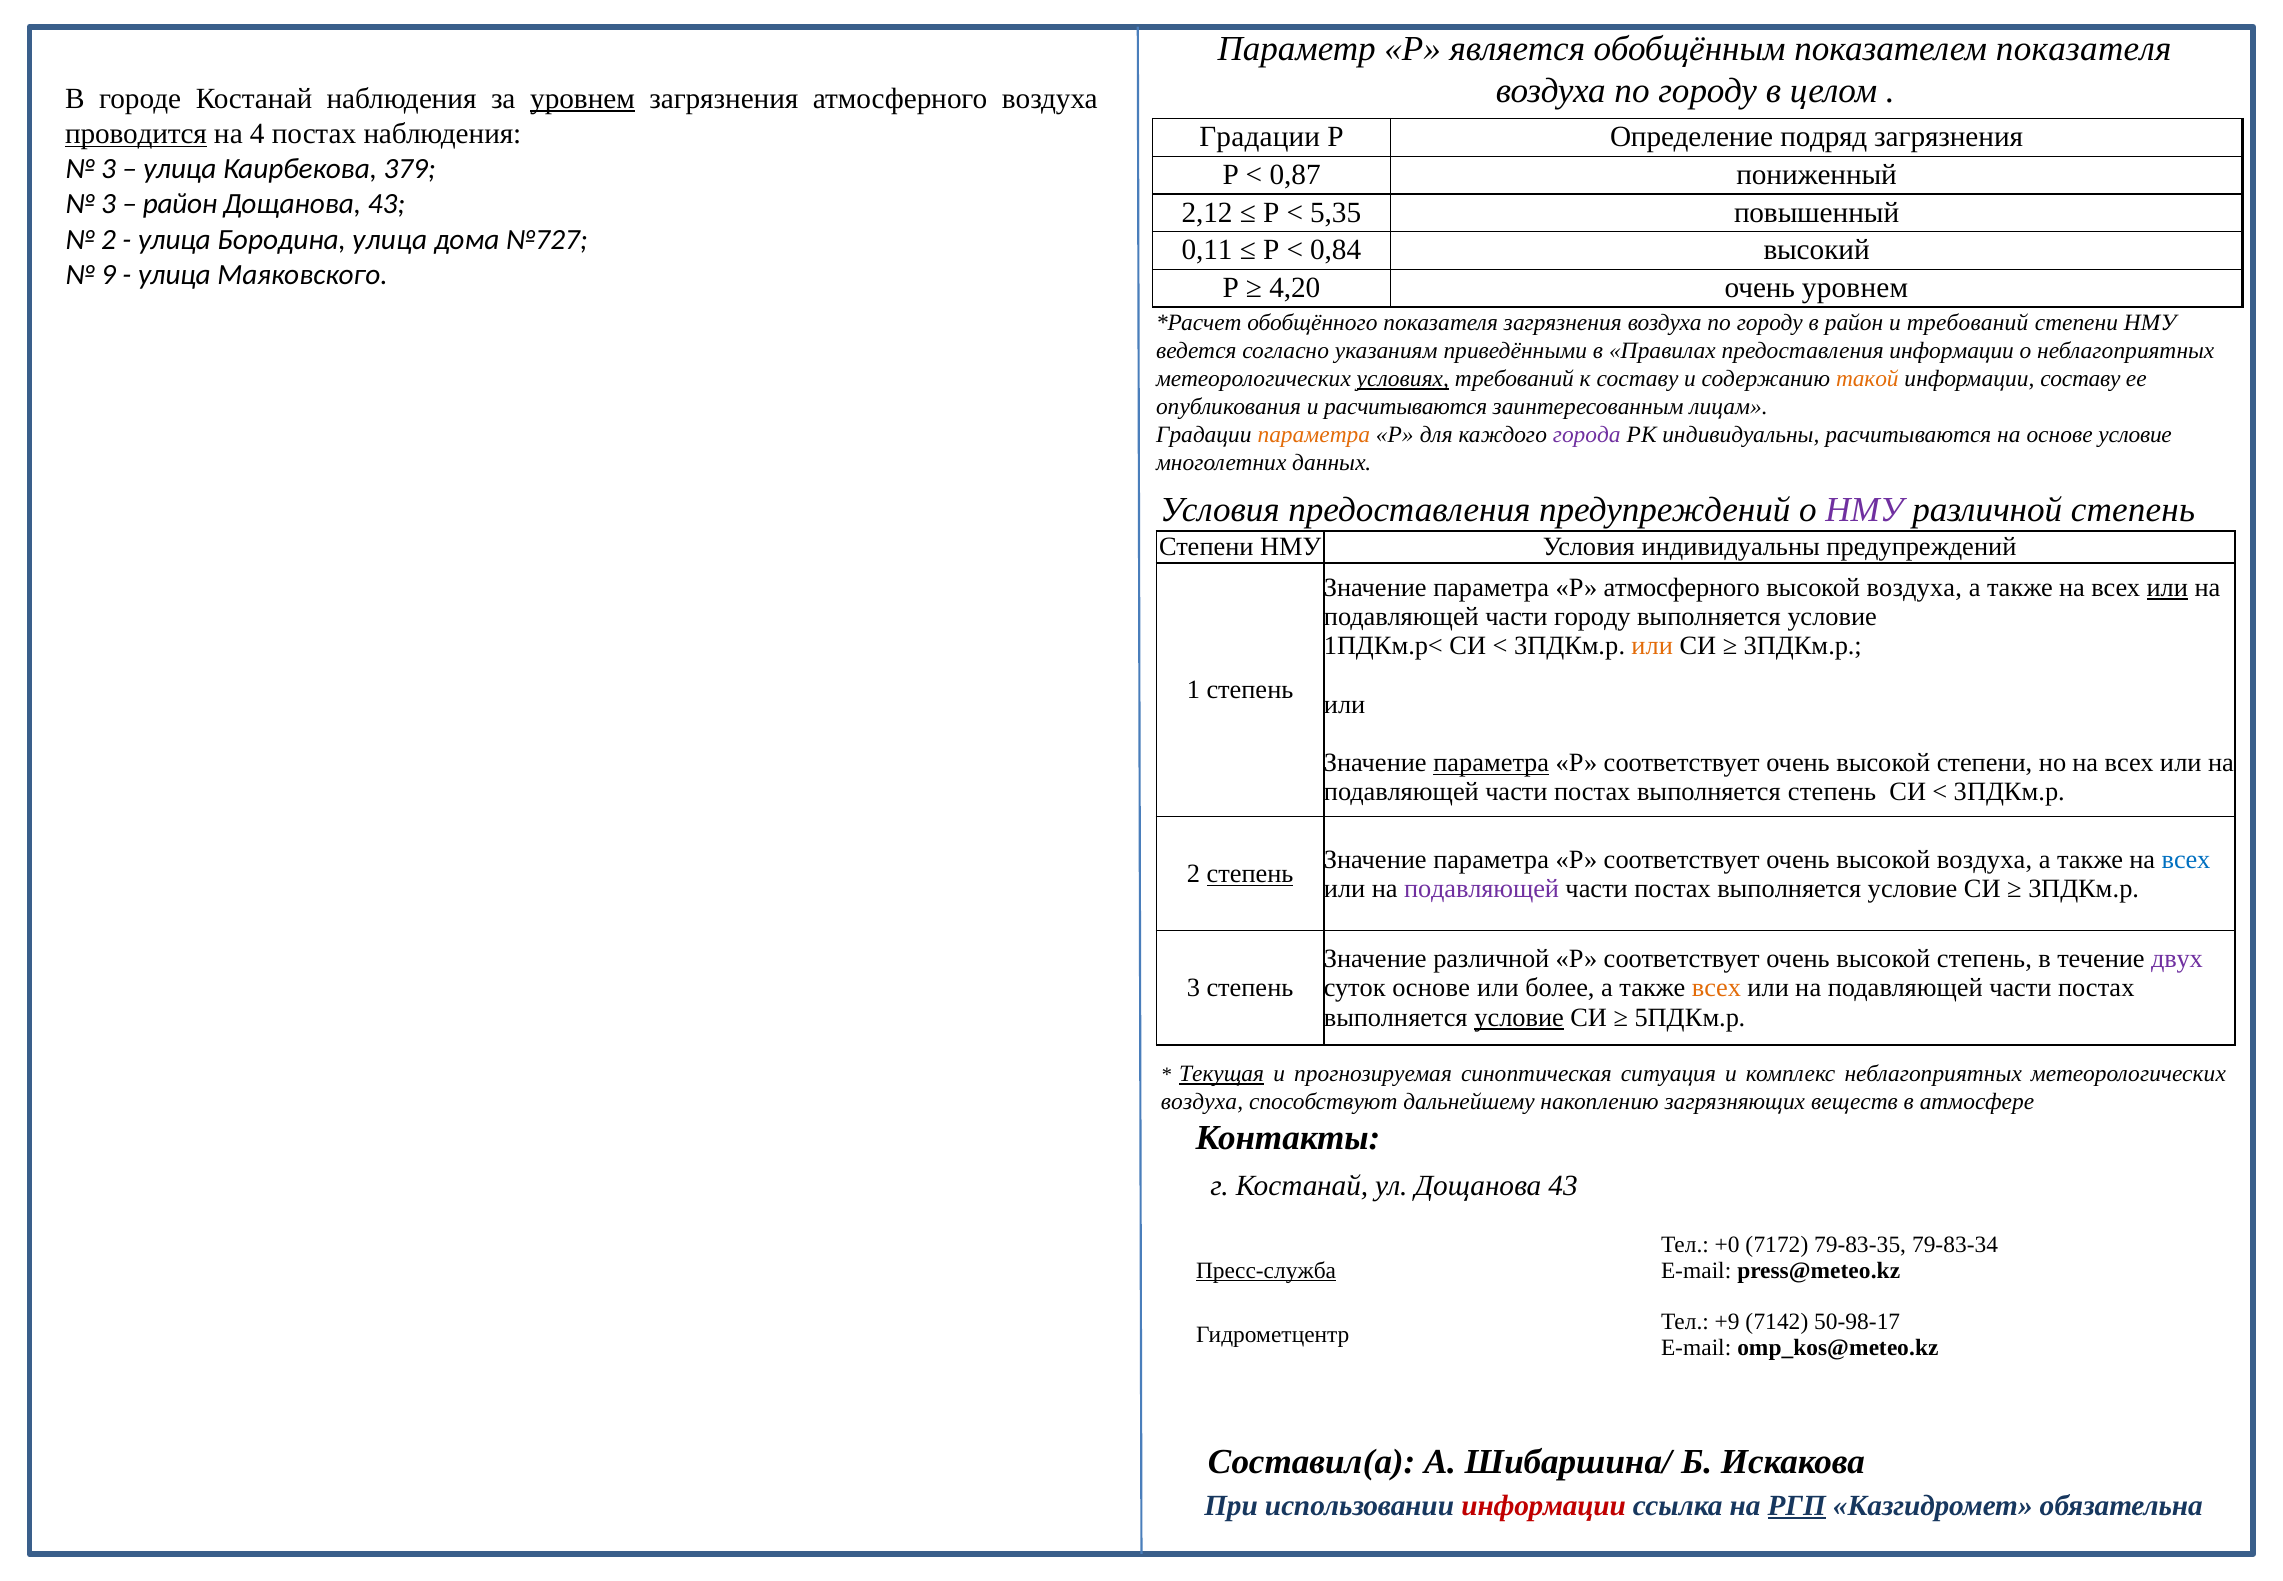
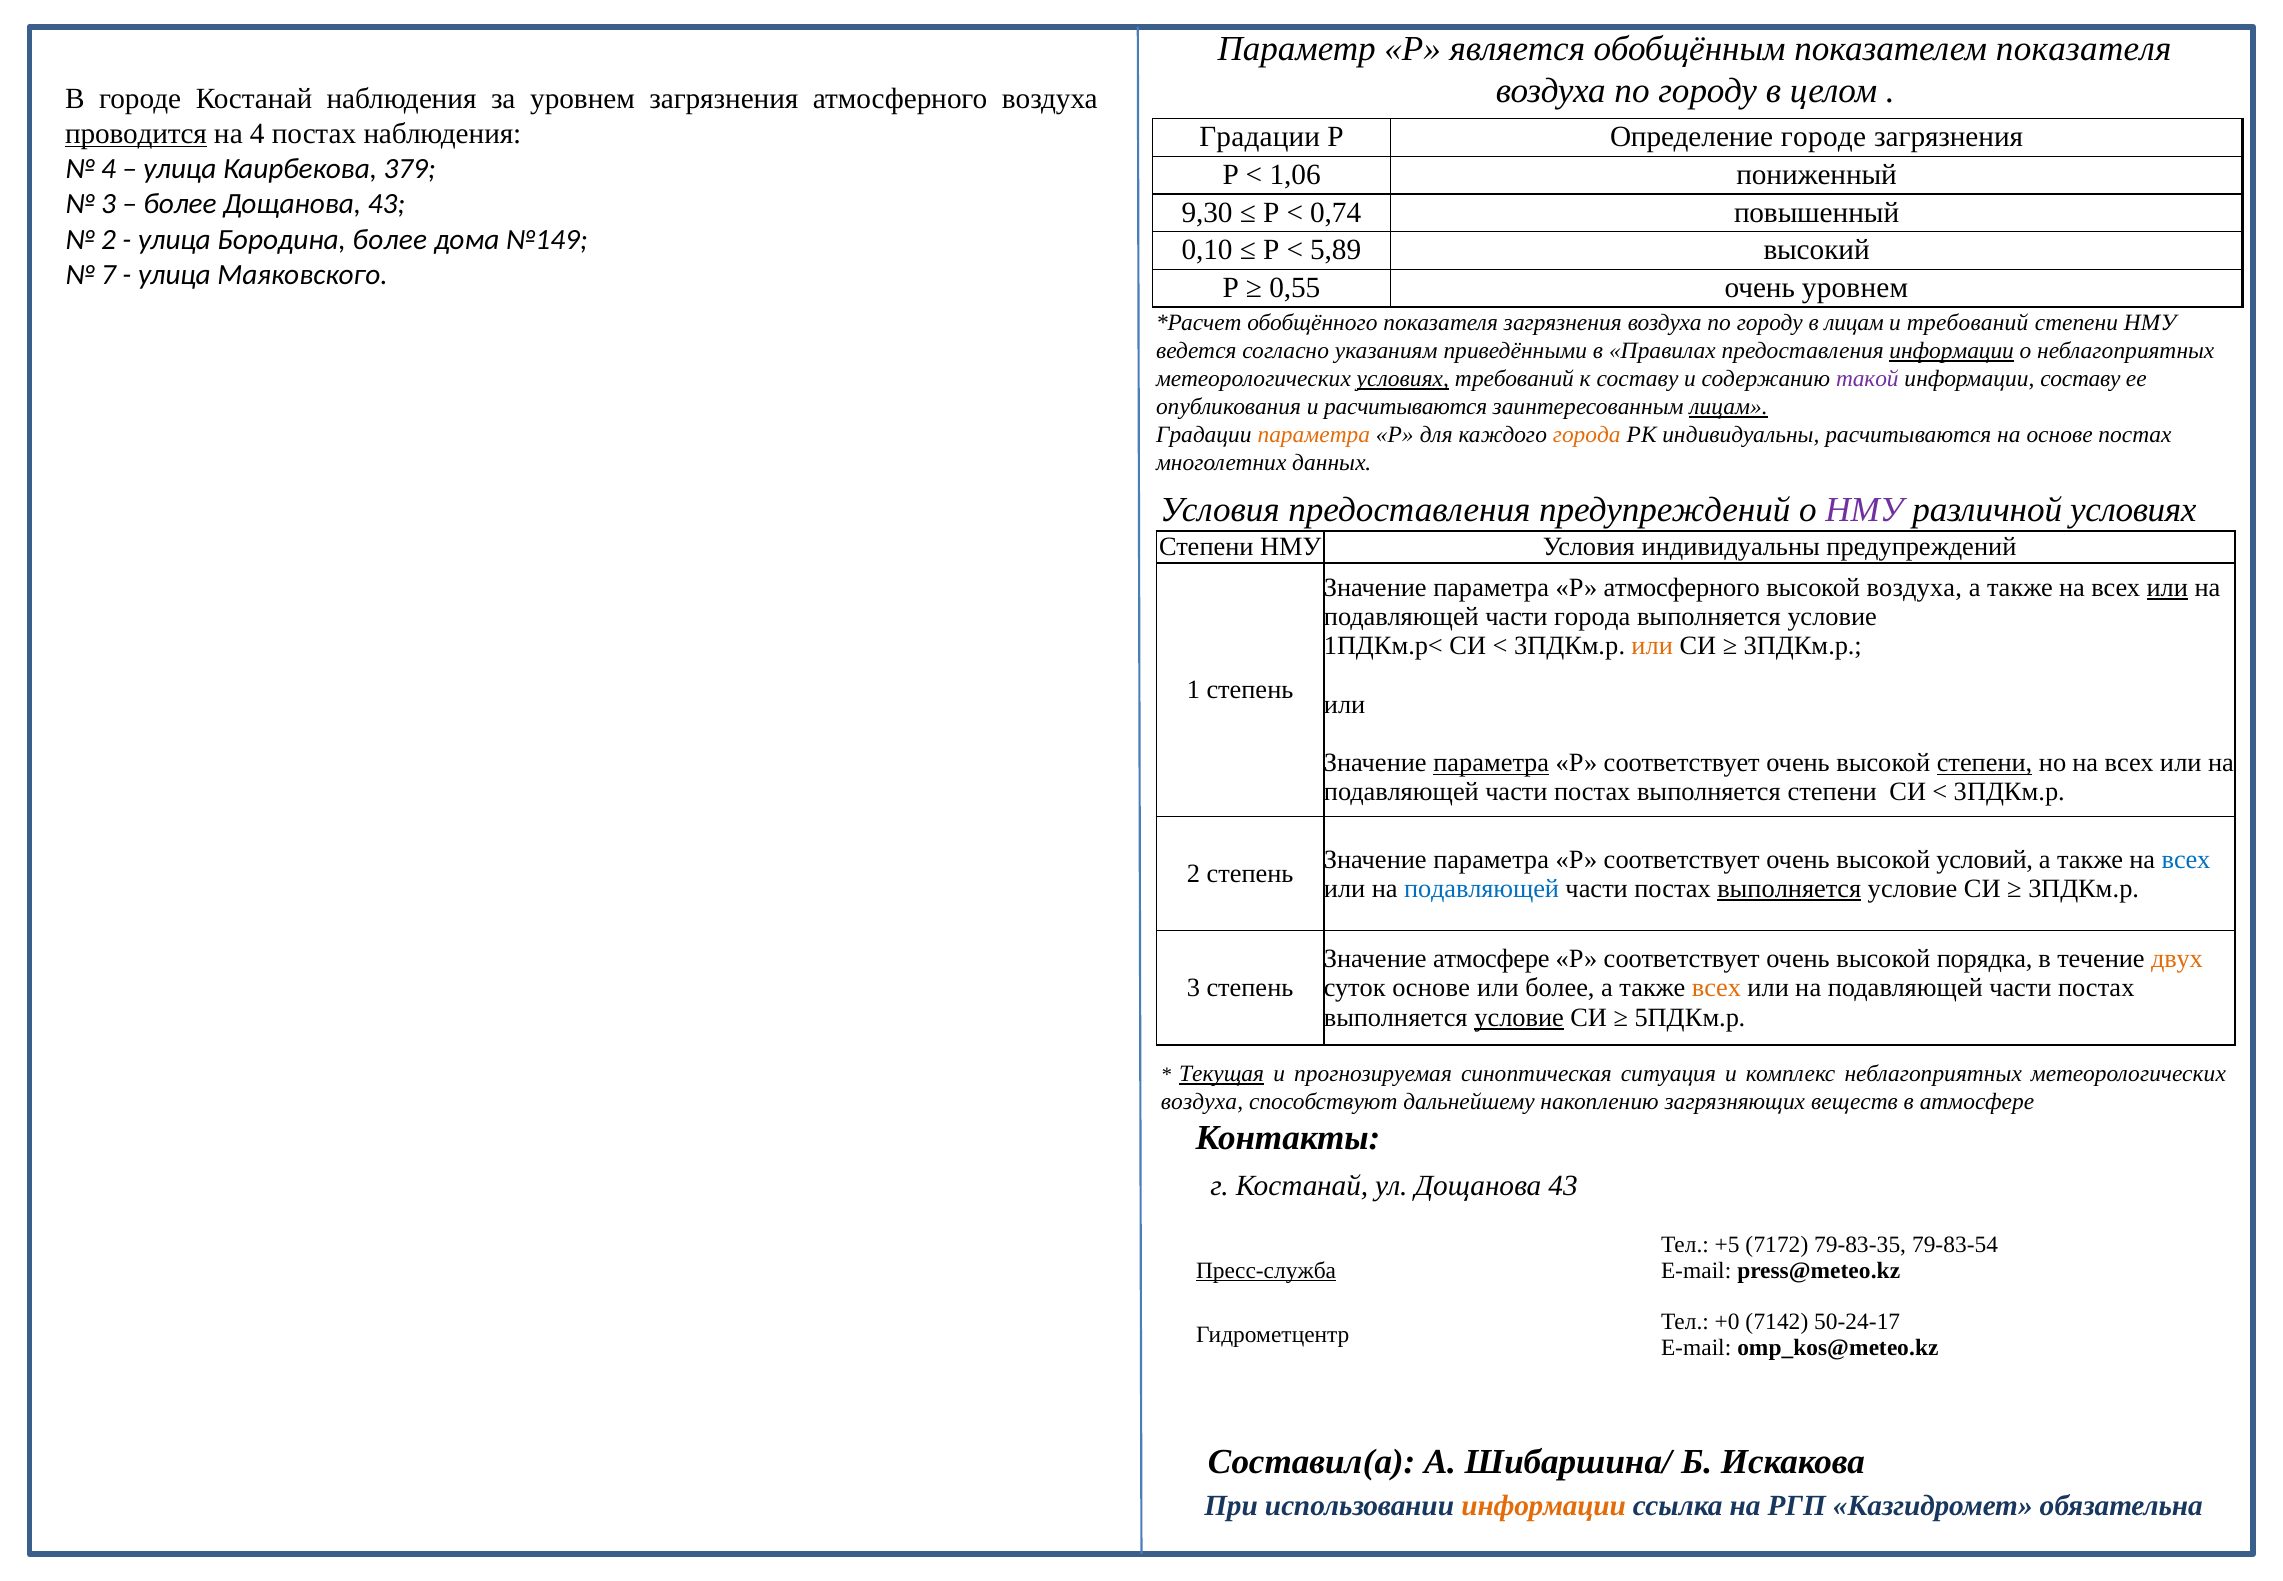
уровнем underline: present -> none (583, 99)
Определение подряд: подряд -> городе (1823, 137)
3: 3 -> 4 (109, 169)
0,87: 0,87 -> 1,06 (1295, 175)
район: район -> более (180, 204)
2,12: 2,12 -> 9,30 (1207, 212)
5,35: 5,35 -> 0,74 (1336, 212)
Бородина улица: улица -> более (390, 239)
№727: №727 -> №149 (547, 239)
0,11: 0,11 -> 0,10 (1207, 250)
0,84: 0,84 -> 5,89 (1336, 250)
9: 9 -> 7 (109, 274)
4,20: 4,20 -> 0,55 (1295, 288)
в район: район -> лицам (1854, 323)
информации underline: none -> present (1952, 351)
такой colour: orange -> purple (1867, 379)
лицам underline: none -> present (1729, 407)
города colour: purple -> orange (1587, 435)
основе условие: условие -> постах (2135, 435)
различной степень: степень -> условиях (2133, 510)
части городу: городу -> города (1592, 617)
степени underline: none -> present (1985, 763)
выполняется степень: степень -> степени (1832, 792)
очень высокой воздуха: воздуха -> условий (1985, 859)
степень underline: present -> none (1250, 874)
подавляющей colour: purple -> blue (1482, 888)
выполняется underline: none -> present (1789, 888)
Значение различной: различной -> атмосфере (1491, 959)
высокой степень: степень -> порядка (1985, 959)
двух colour: purple -> orange (2177, 959)
+0: +0 -> +5 (1727, 1244)
79-83-34: 79-83-34 -> 79-83-54 (1955, 1244)
+9: +9 -> +0 (1727, 1322)
50-98-17: 50-98-17 -> 50-24-17 (1857, 1322)
информации colour: red -> orange (1544, 1505)
РГП underline: present -> none (1797, 1505)
